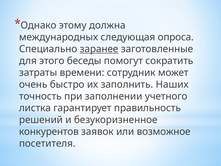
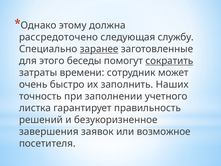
международных: международных -> рассредоточено (59, 37)
опроса: опроса -> службу (176, 37)
сократить underline: none -> present (169, 61)
конкурентов: конкурентов -> завершения (49, 131)
